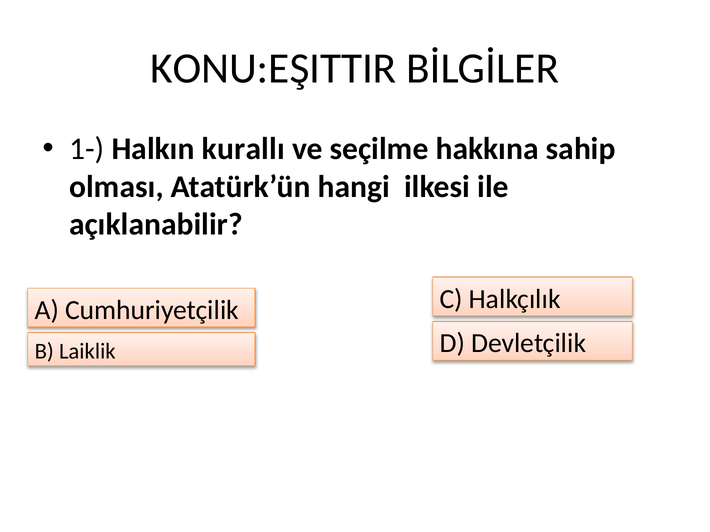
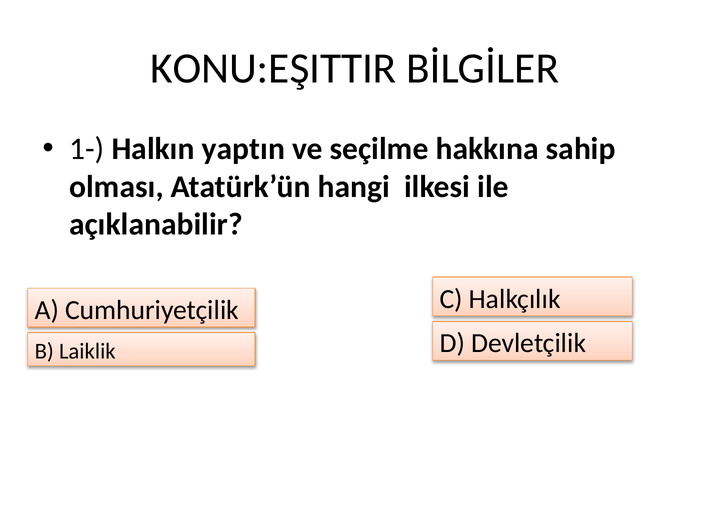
kurallı: kurallı -> yaptın (243, 149)
